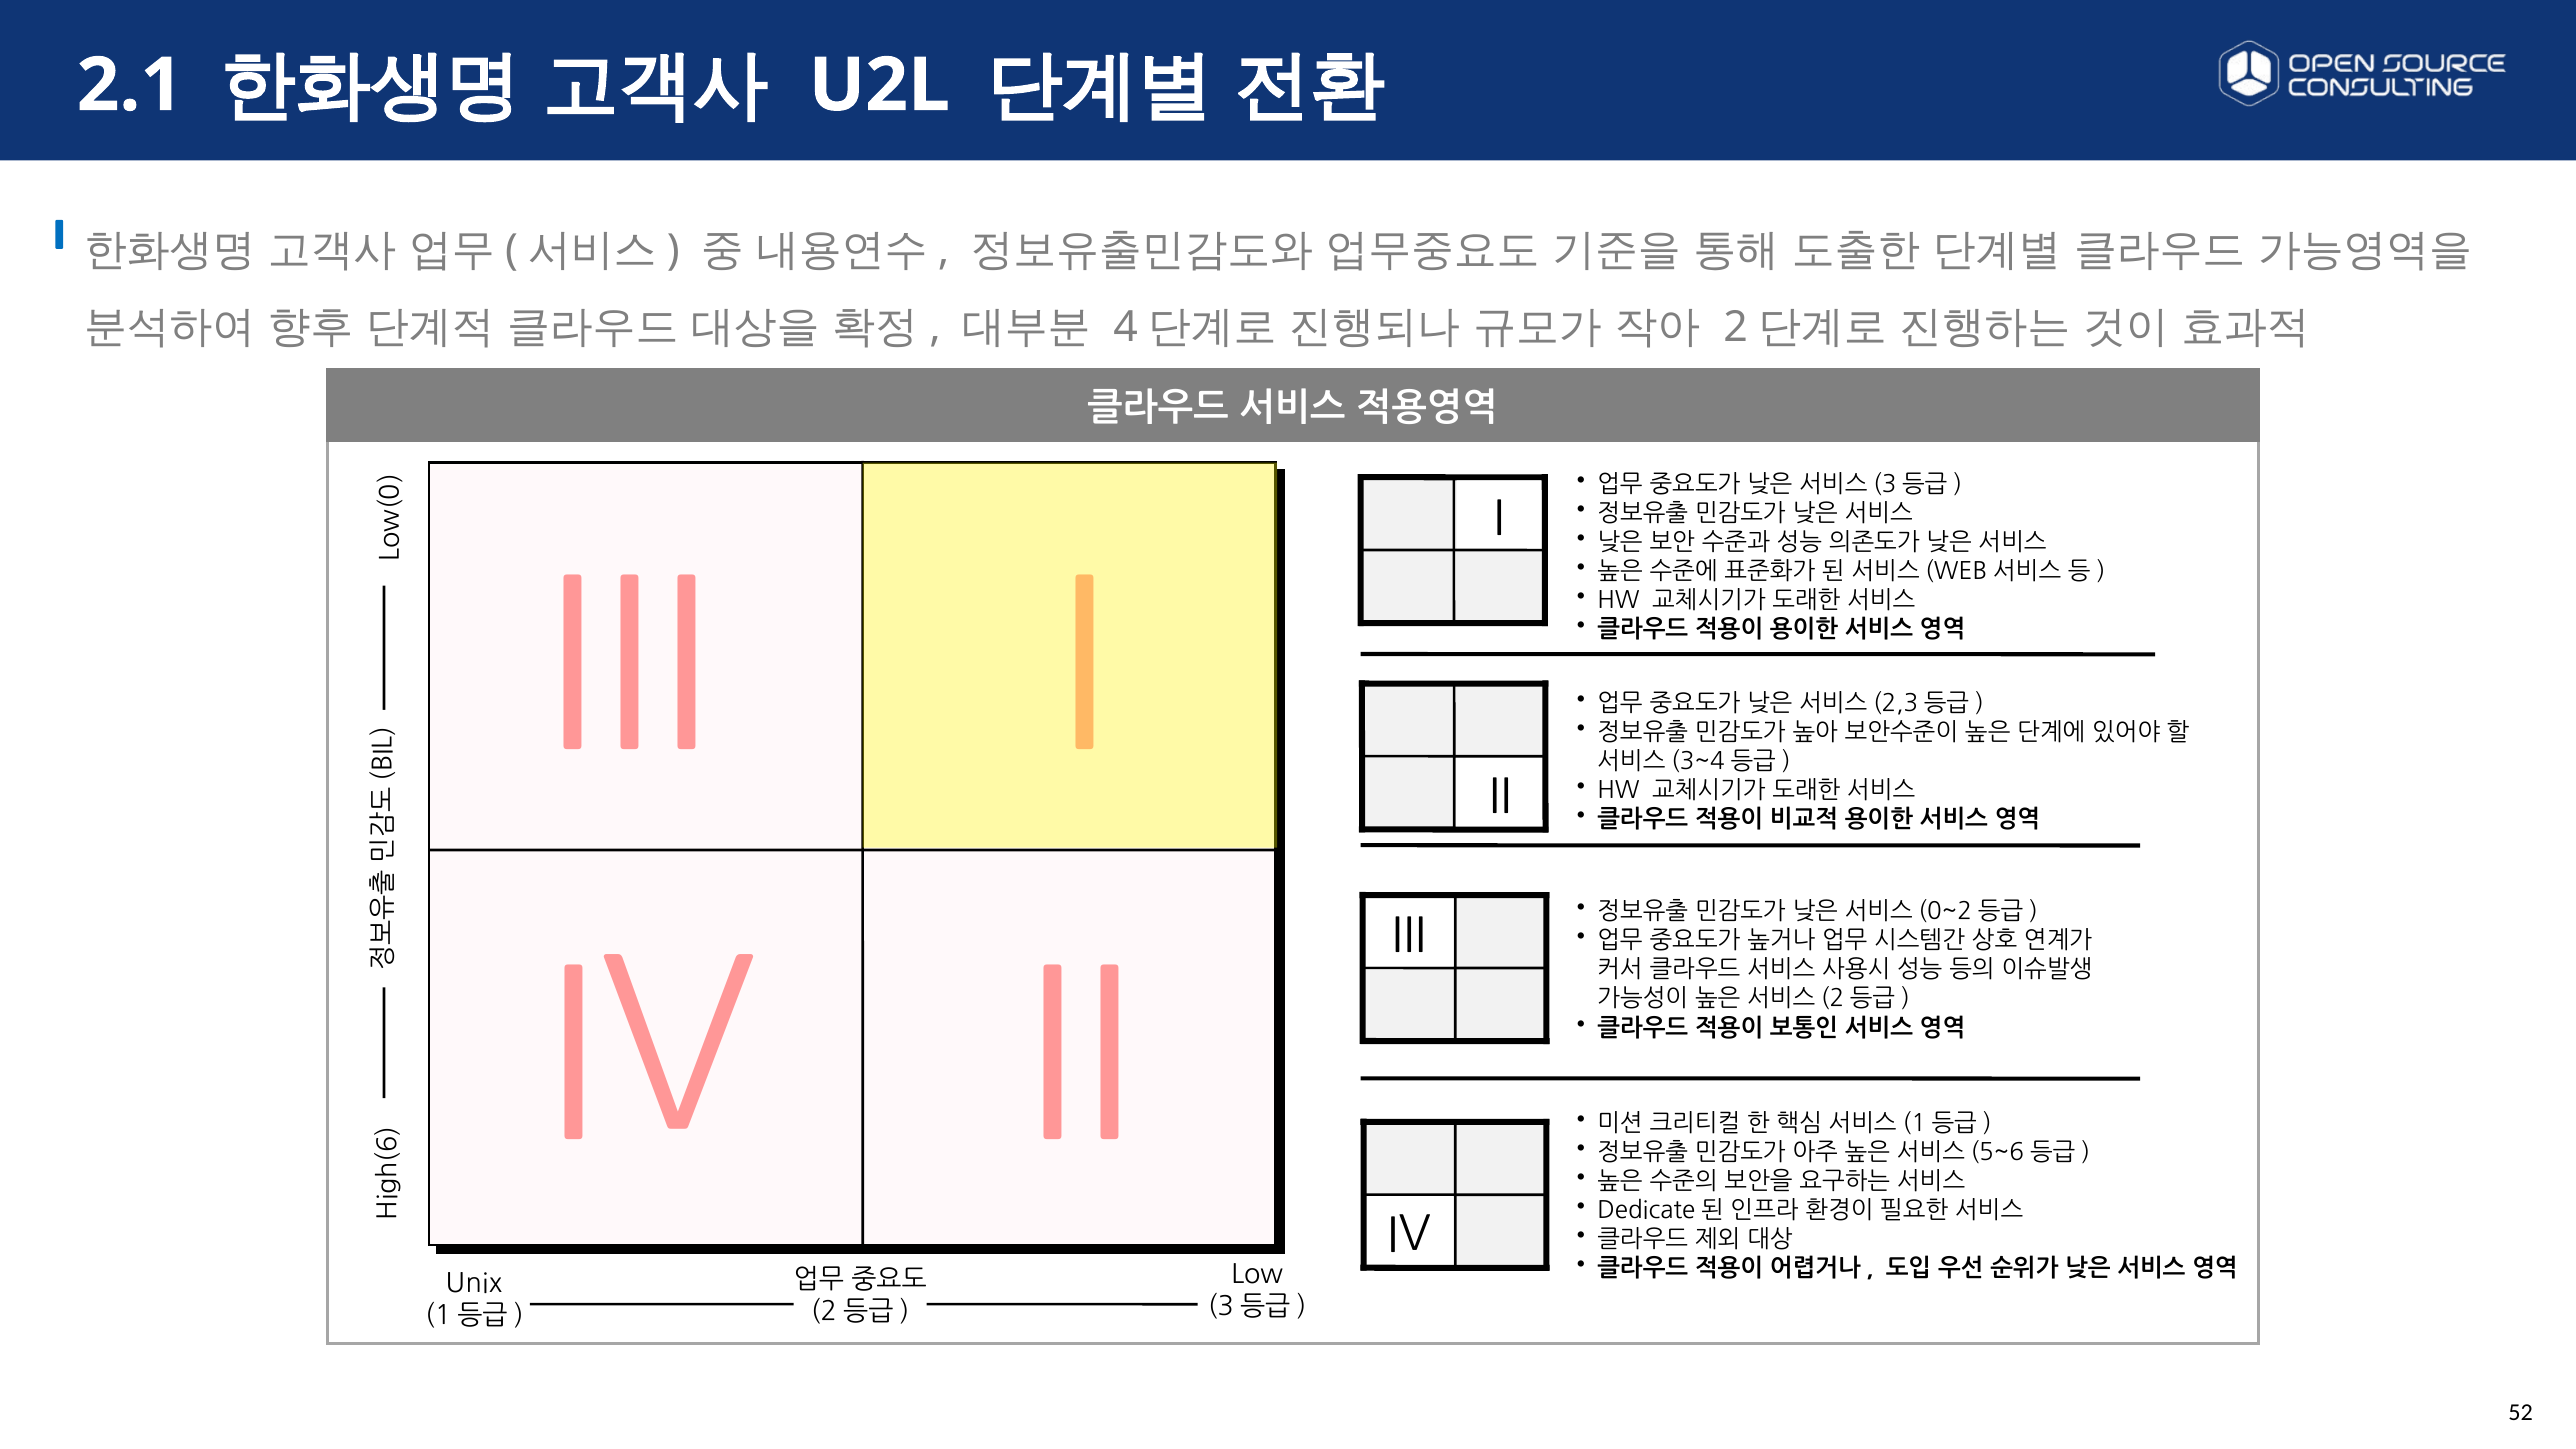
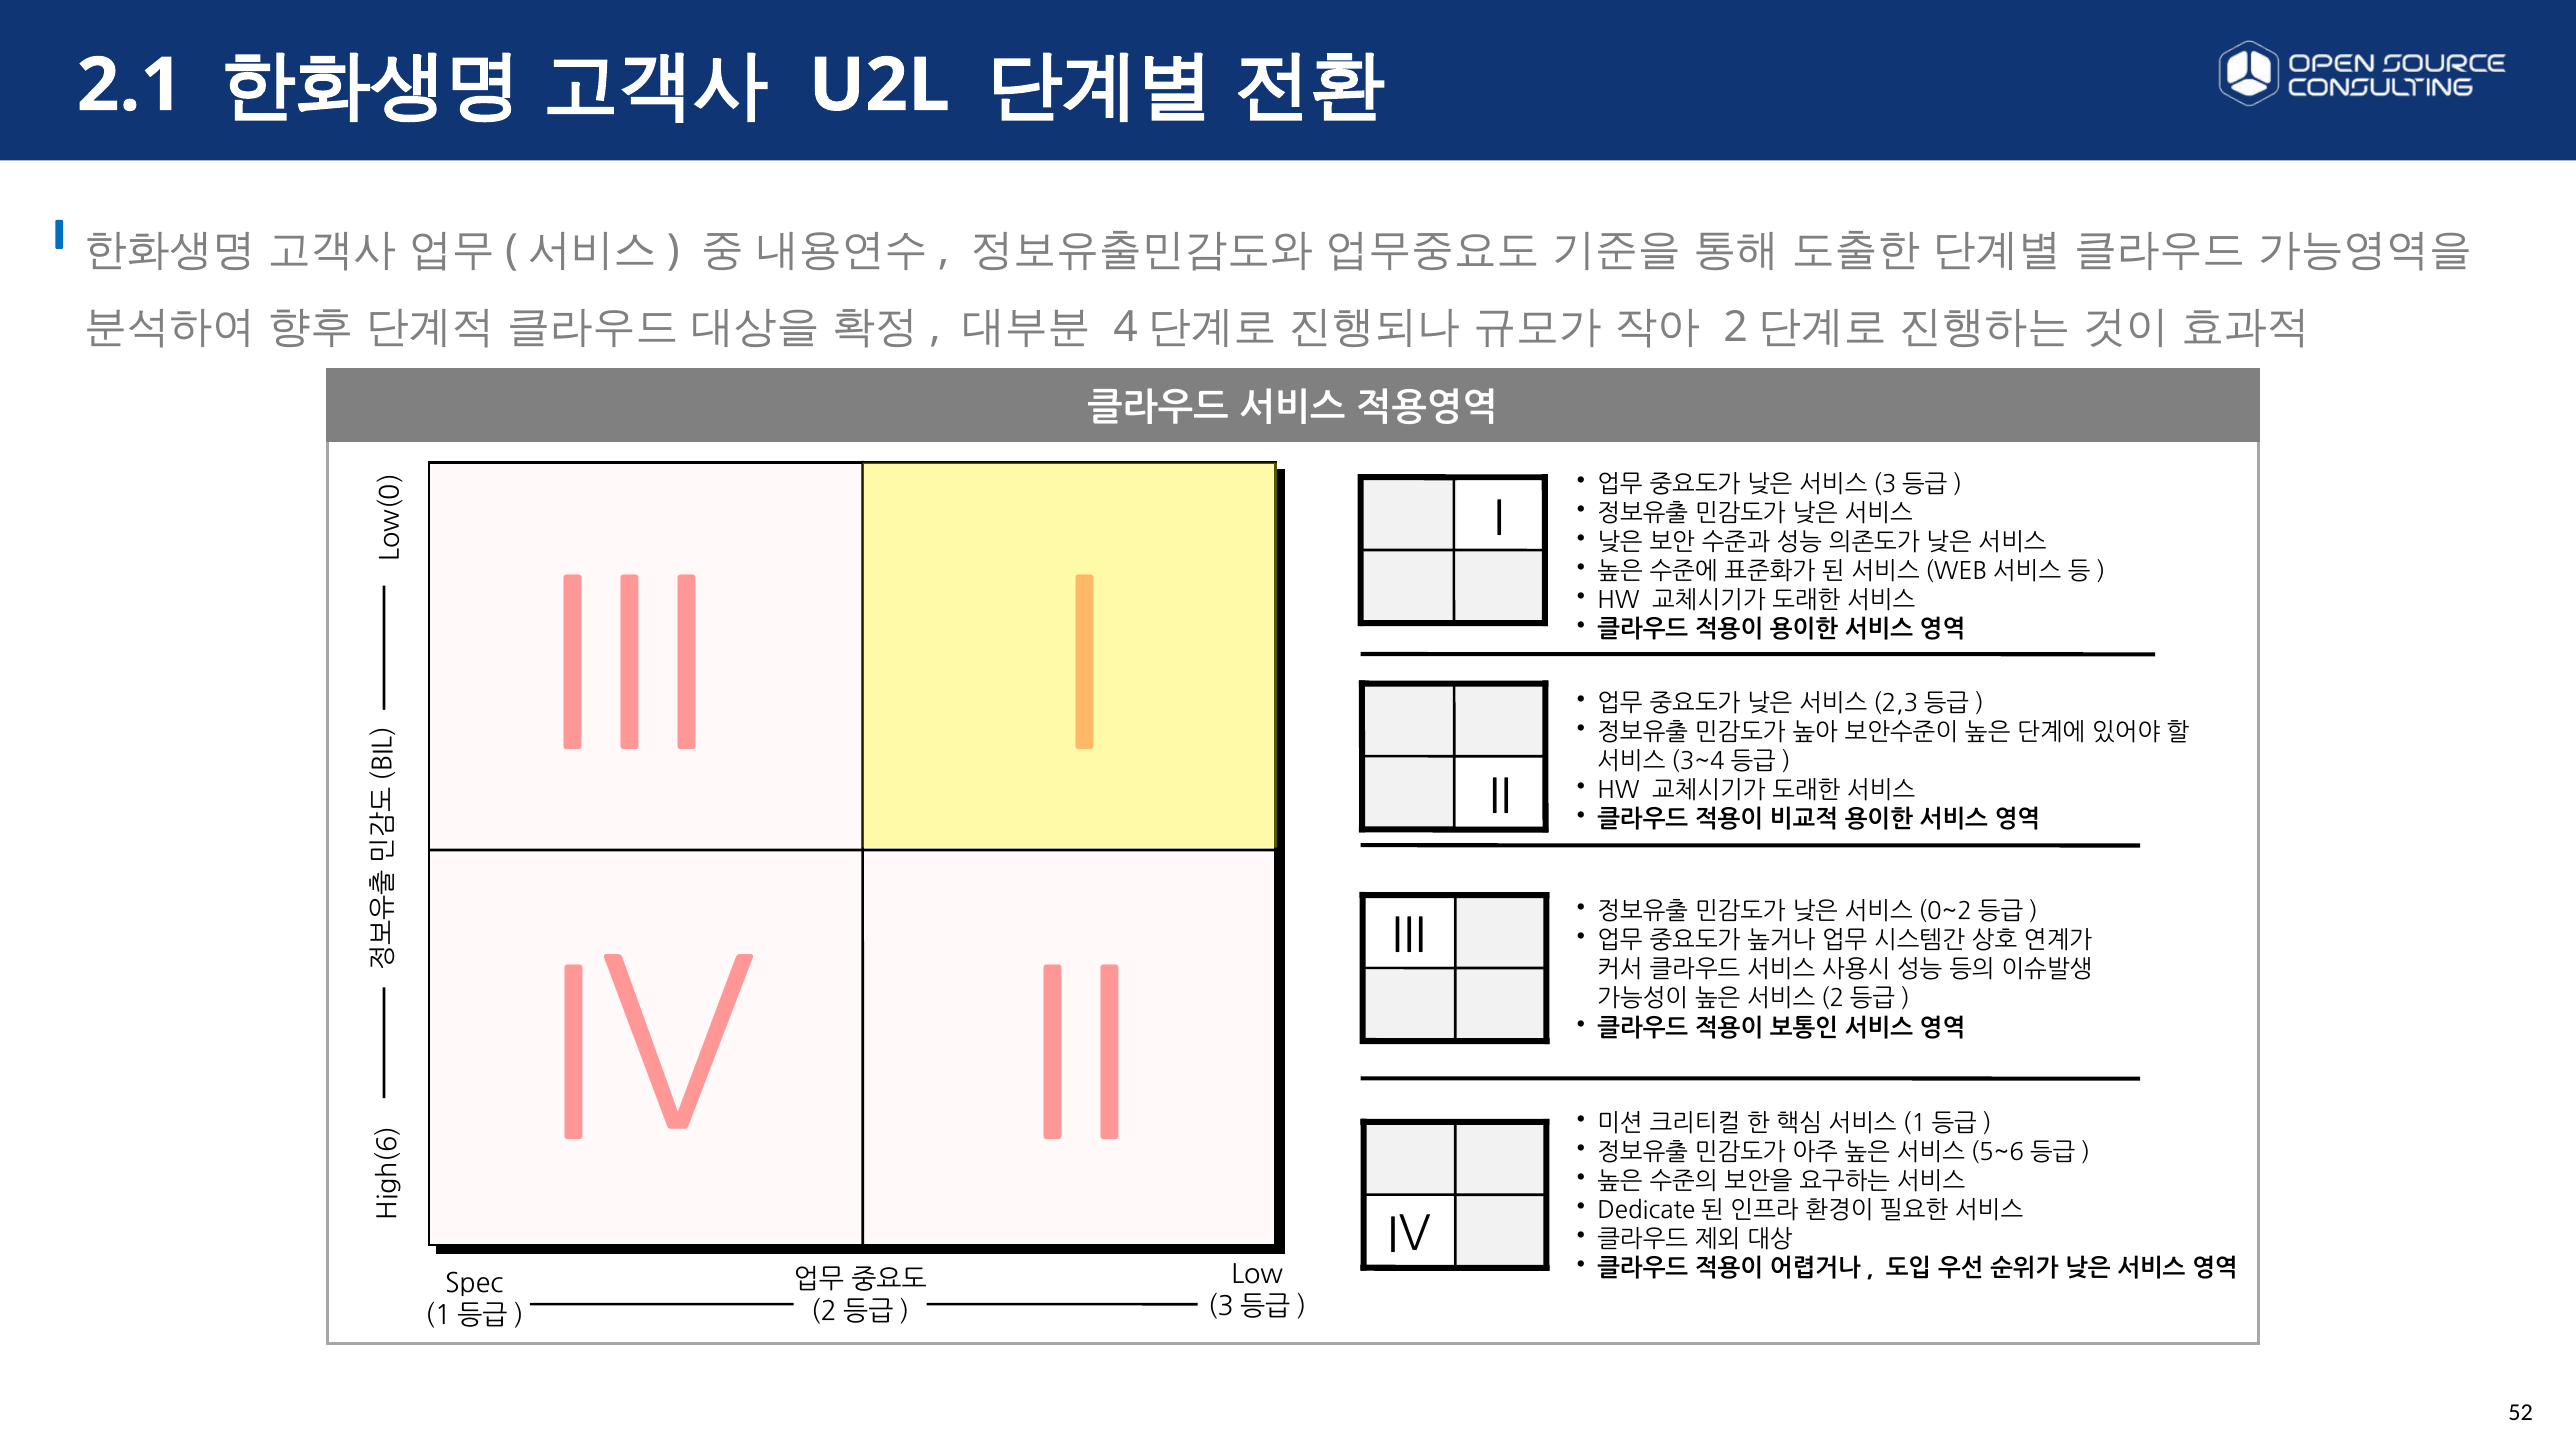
Unix: Unix -> Spec (474, 1284)
